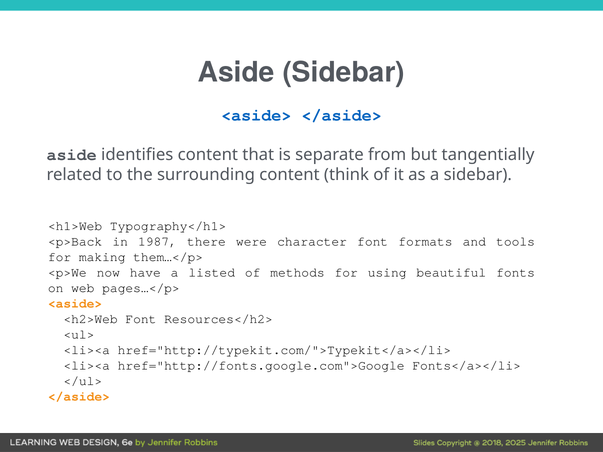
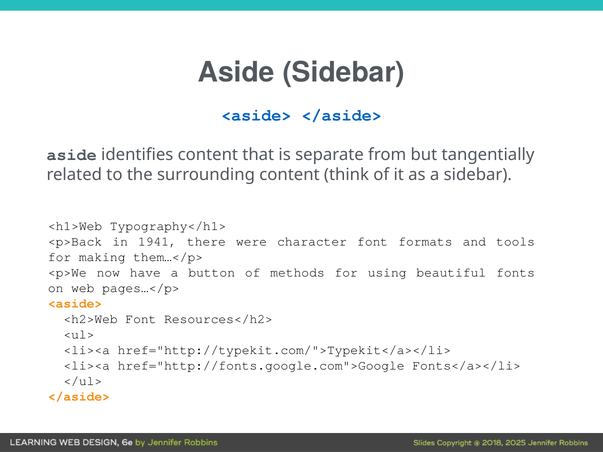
1987: 1987 -> 1941 (157, 242)
listed: listed -> button (212, 273)
